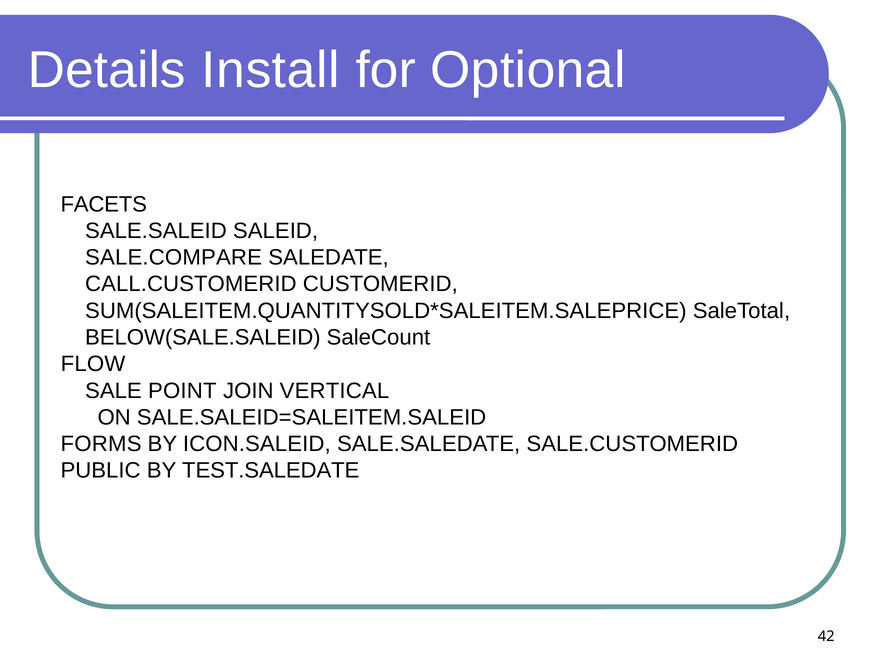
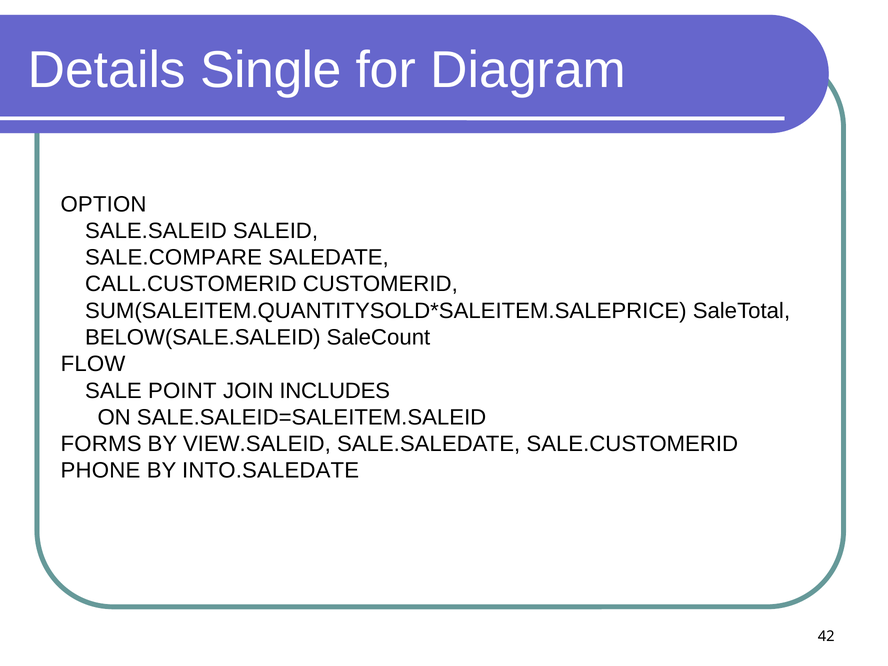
Install: Install -> Single (271, 70)
Optional: Optional -> Diagram (528, 70)
FACETS: FACETS -> OPTION (104, 204)
VERTICAL: VERTICAL -> INCLUDES (335, 391)
ICON.SALEID: ICON.SALEID -> VIEW.SALEID (257, 444)
PUBLIC: PUBLIC -> PHONE (100, 471)
TEST.SALEDATE: TEST.SALEDATE -> INTO.SALEDATE (271, 471)
